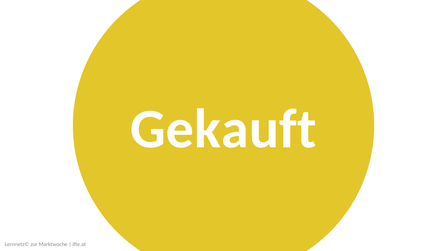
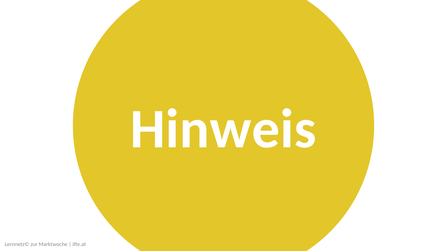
Gekauft: Gekauft -> Hinweis (223, 129)
